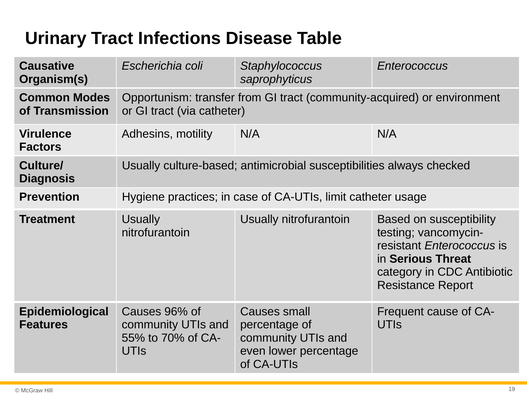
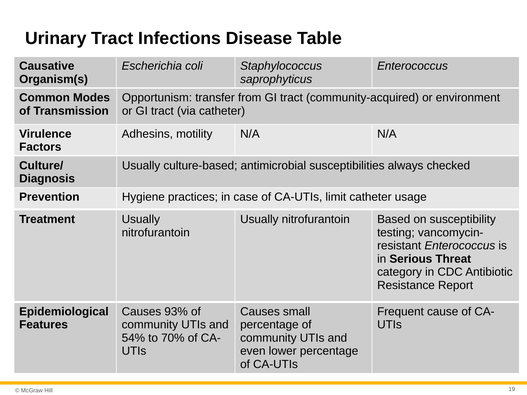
96%: 96% -> 93% (176, 312)
55%: 55% -> 54% (133, 338)
